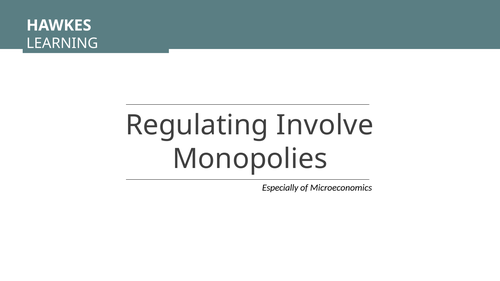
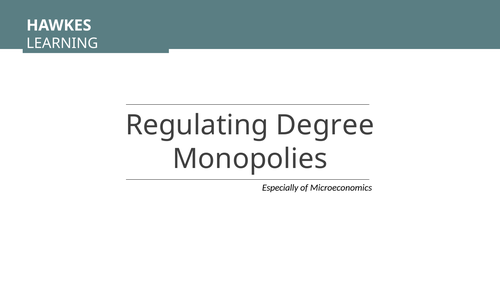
Involve: Involve -> Degree (325, 125)
